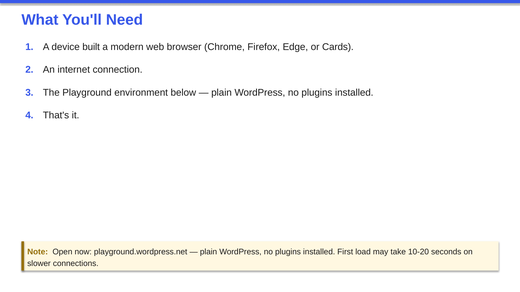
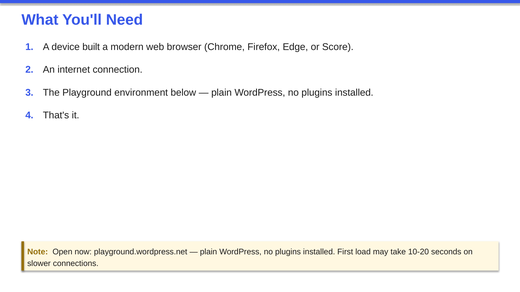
Cards: Cards -> Score (338, 47)
